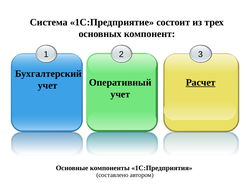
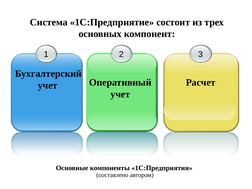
Расчет underline: present -> none (201, 82)
